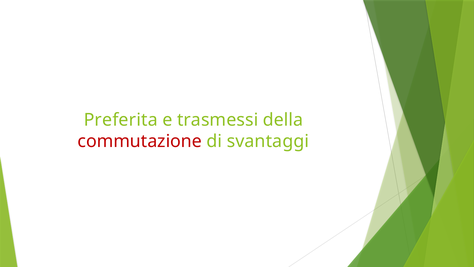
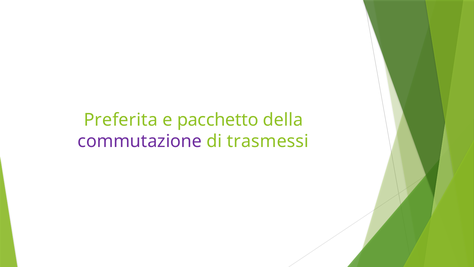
trasmessi: trasmessi -> pacchetto (218, 120)
commutazione colour: red -> purple (140, 141)
svantaggi: svantaggi -> trasmessi (268, 141)
